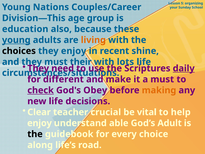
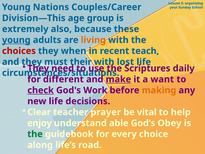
education: education -> extremely (25, 29)
choices colour: black -> red (19, 51)
they enjoy: enjoy -> when (74, 51)
shine: shine -> teach (145, 51)
lots: lots -> lost (125, 62)
daily underline: present -> none (184, 68)
make underline: none -> present (118, 79)
a must: must -> want (162, 79)
Obey: Obey -> Work (95, 90)
crucial: crucial -> prayer (106, 112)
Adult: Adult -> Obey (169, 123)
the colour: black -> green (35, 134)
